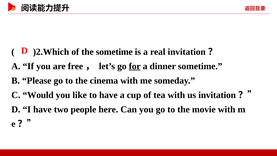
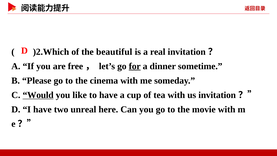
the sometime: sometime -> beautiful (114, 52)
Would underline: none -> present (38, 95)
people: people -> unreal (83, 109)
